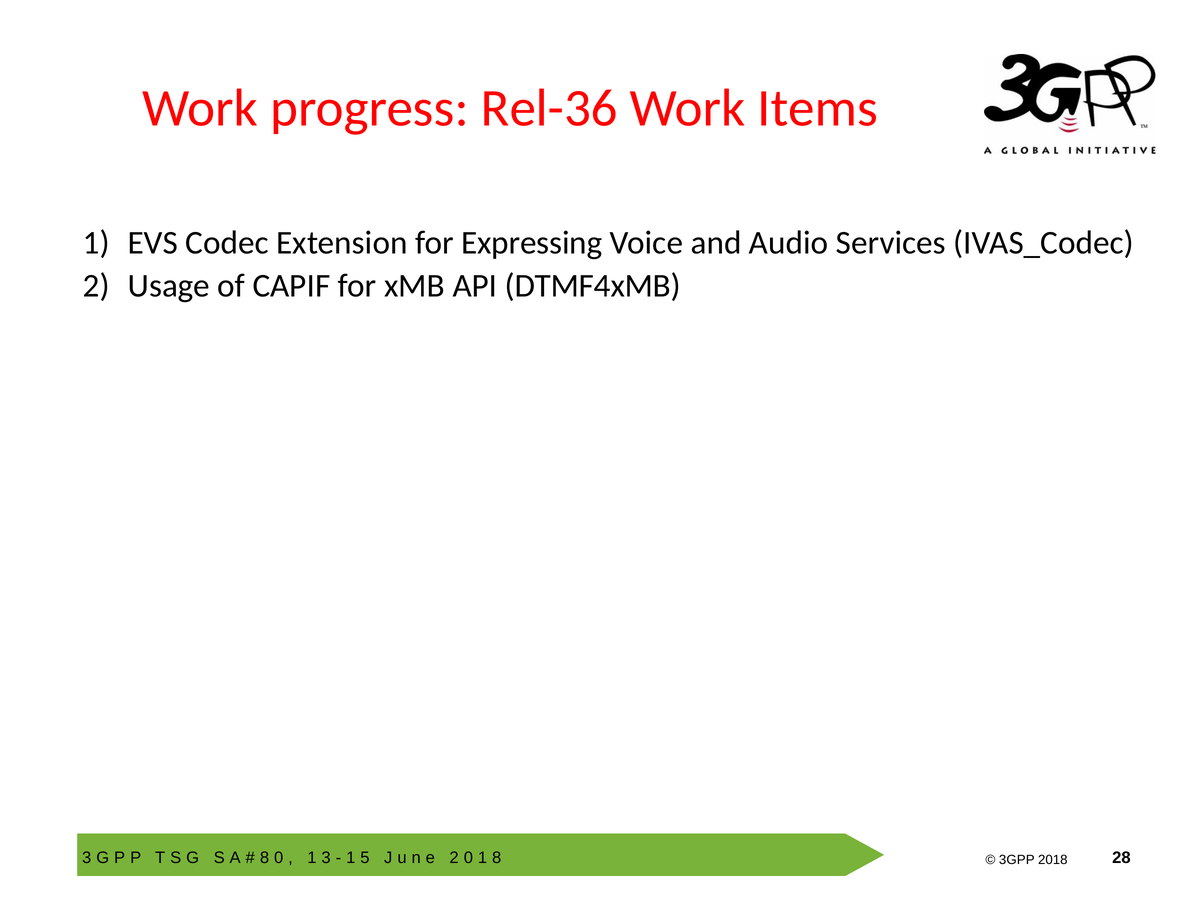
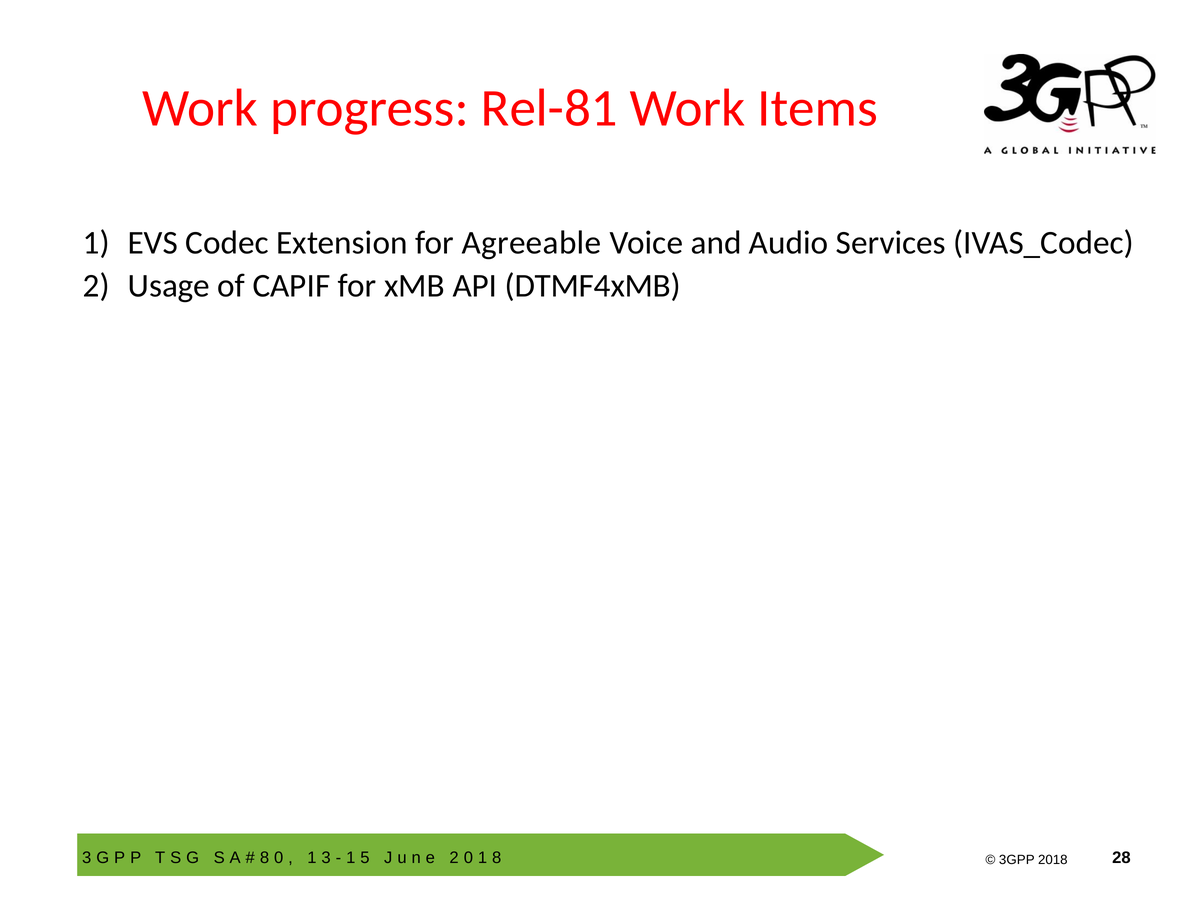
Rel-36: Rel-36 -> Rel-81 (549, 108)
Expressing: Expressing -> Agreeable (532, 243)
